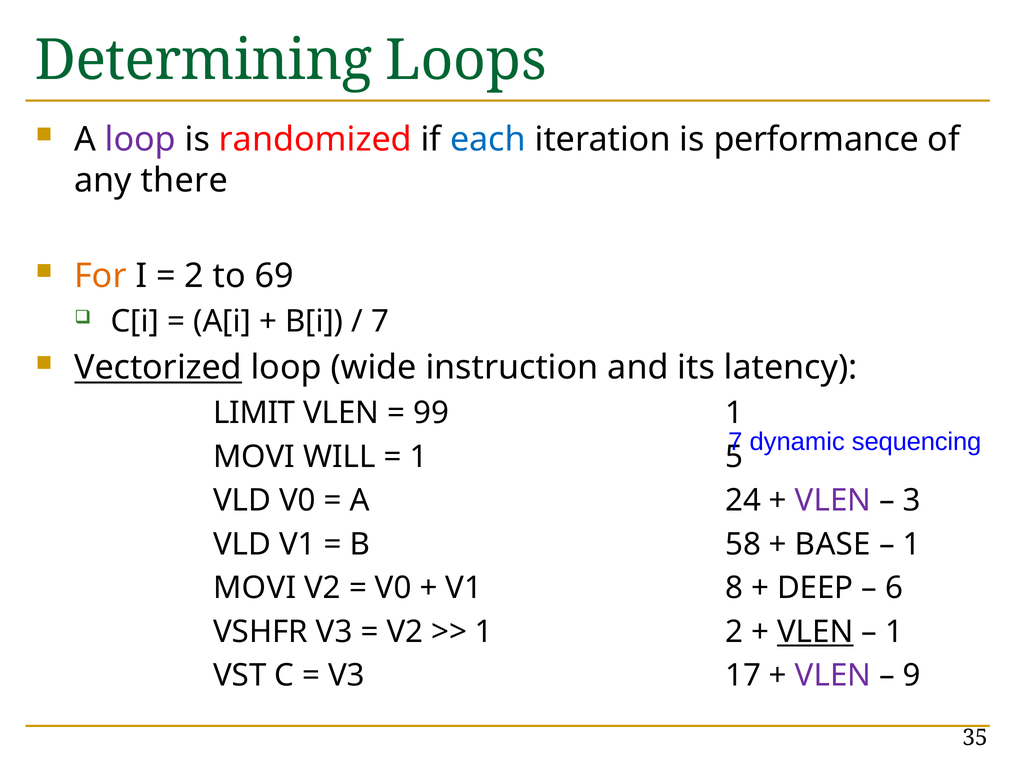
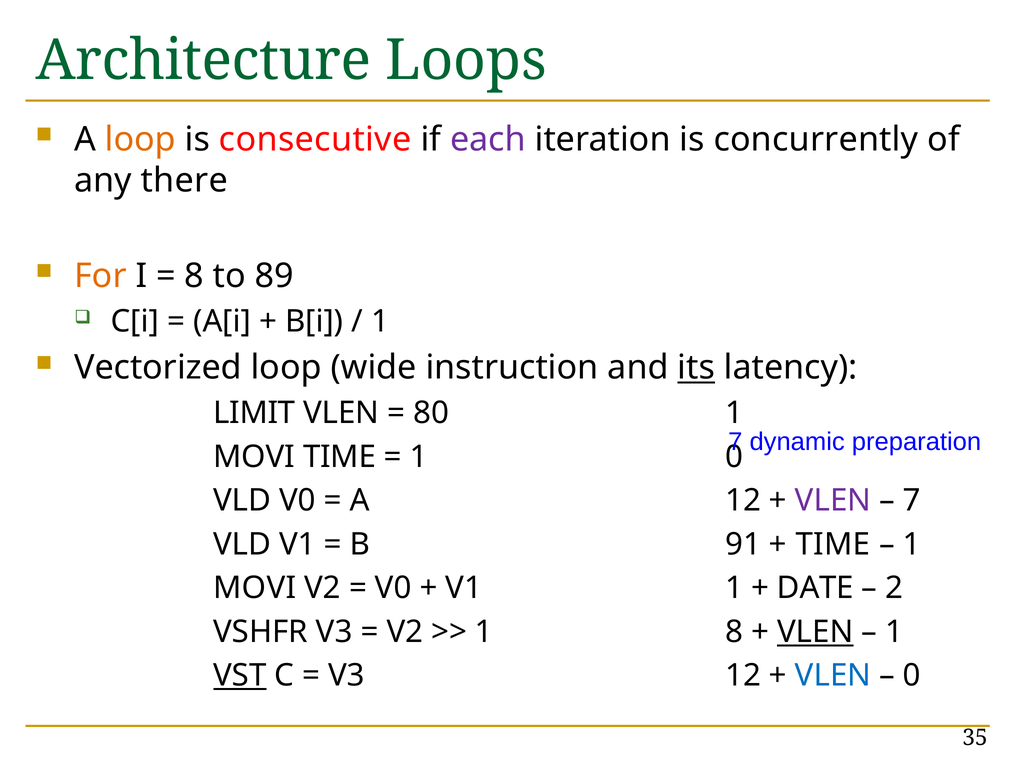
Determining: Determining -> Architecture (203, 60)
loop colour: purple -> orange (140, 140)
randomized: randomized -> consecutive (315, 140)
each colour: blue -> purple (488, 140)
performance: performance -> concurrently (816, 140)
2: 2 -> 8 (194, 276)
69: 69 -> 89 (274, 276)
7: 7 -> 1 (380, 321)
Vectorized underline: present -> none (158, 368)
its underline: none -> present (696, 368)
99: 99 -> 80 (431, 413)
sequencing: sequencing -> preparation (917, 442)
MOVI WILL: WILL -> TIME (339, 457)
1 5: 5 -> 0 (734, 457)
A 24: 24 -> 12 (743, 501)
3: 3 -> 7 (912, 501)
58: 58 -> 91 (743, 544)
BASE: BASE -> TIME (833, 544)
V1 8: 8 -> 1 (734, 588)
DEEP: DEEP -> DATE (815, 588)
6: 6 -> 2 (894, 588)
1 2: 2 -> 8 (734, 632)
VST underline: none -> present (240, 676)
V3 17: 17 -> 12 (743, 676)
VLEN colour: purple -> blue (833, 676)
9: 9 -> 0 (912, 676)
